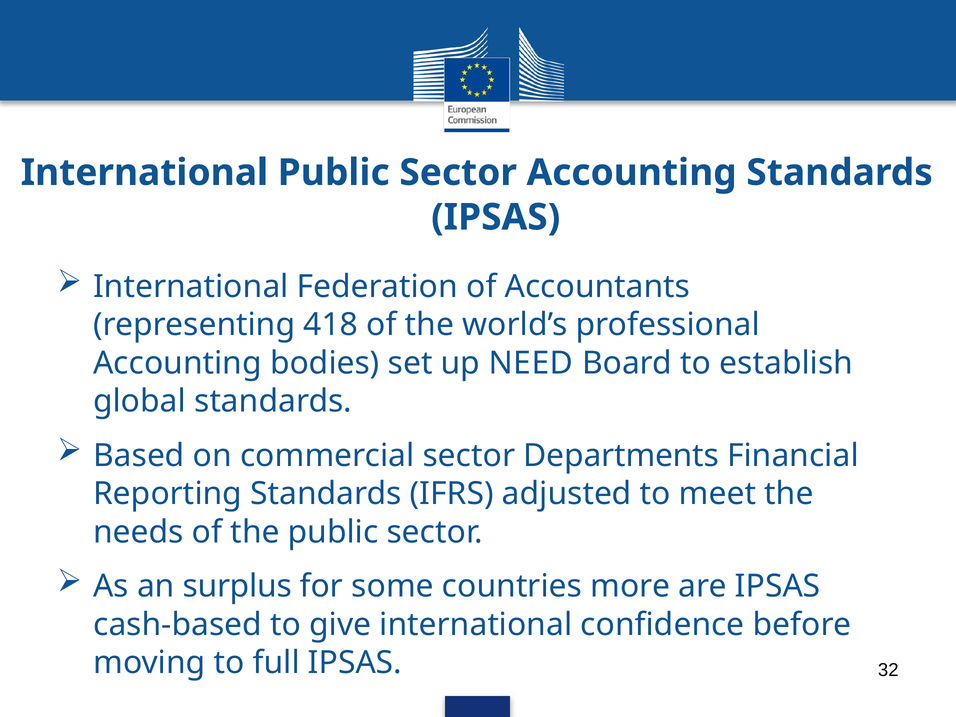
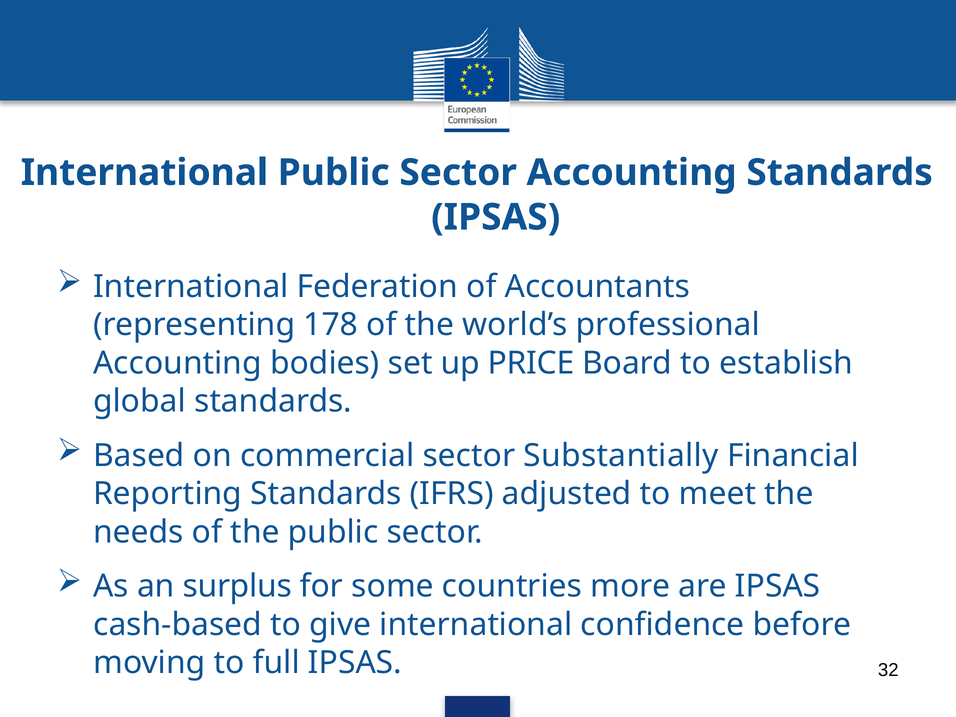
418: 418 -> 178 (331, 325)
NEED: NEED -> PRICE (531, 363)
Departments: Departments -> Substantially (621, 456)
